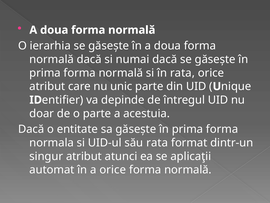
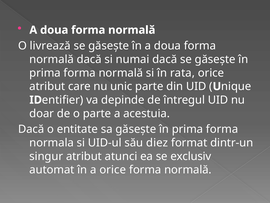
ierarhia: ierarhia -> livrează (50, 46)
său rata: rata -> diez (157, 142)
aplicaţii: aplicaţii -> exclusiv (191, 156)
